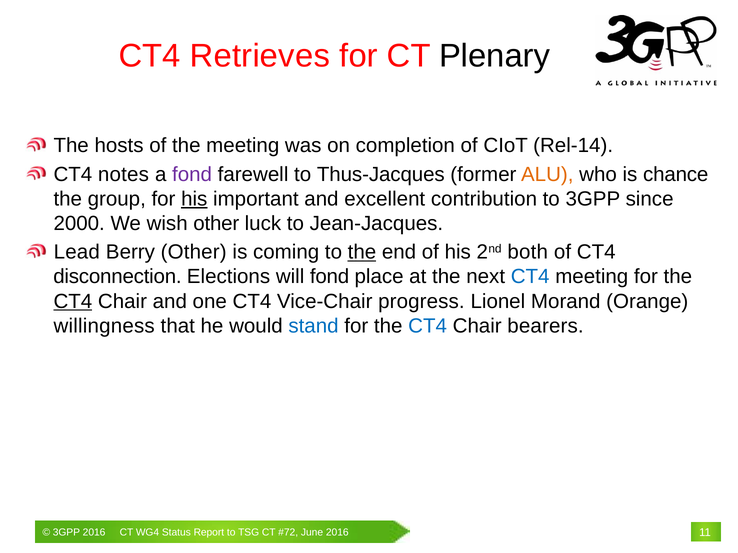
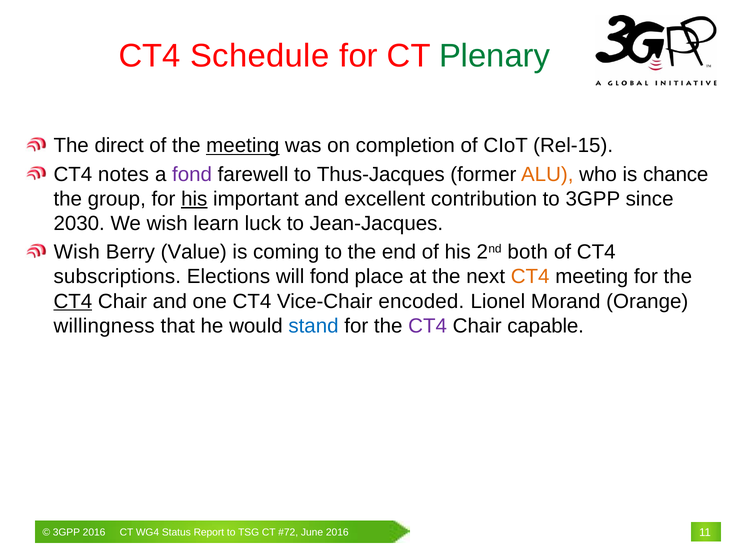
Retrieves: Retrieves -> Schedule (260, 56)
Plenary colour: black -> green (495, 56)
hosts: hosts -> direct (119, 146)
meeting underline: none -> present (243, 146)
Rel-14: Rel-14 -> Rel-15 (573, 146)
2000: 2000 -> 2030 (79, 224)
wish other: other -> learn (216, 224)
Lead: Lead -> Wish (77, 252)
Berry Other: Other -> Value (194, 252)
the underline: present -> none (362, 252)
disconnection: disconnection -> subscriptions (117, 277)
CT4 colour: blue -> orange (530, 277)
progress: progress -> encoded (421, 302)
CT4 colour: blue -> purple (428, 326)
bearers: bearers -> capable (546, 326)
